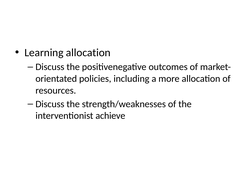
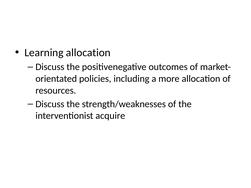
achieve: achieve -> acquire (110, 116)
